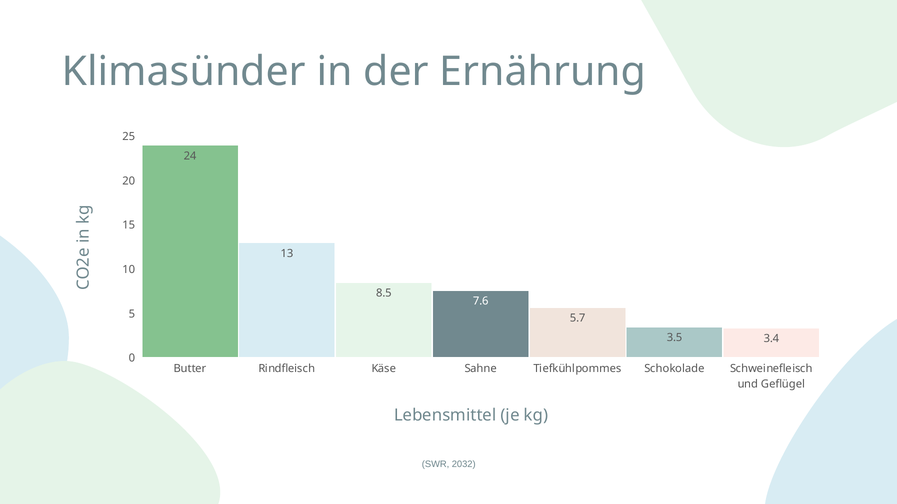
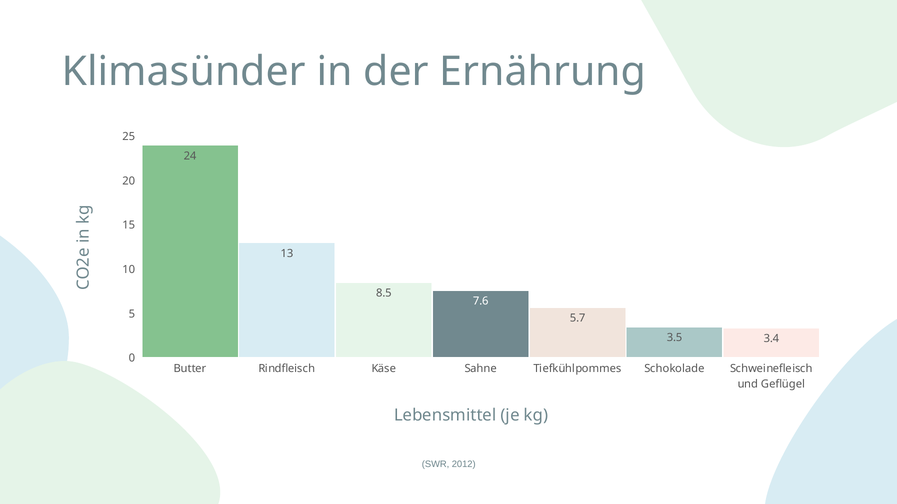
2032: 2032 -> 2012 (464, 465)
